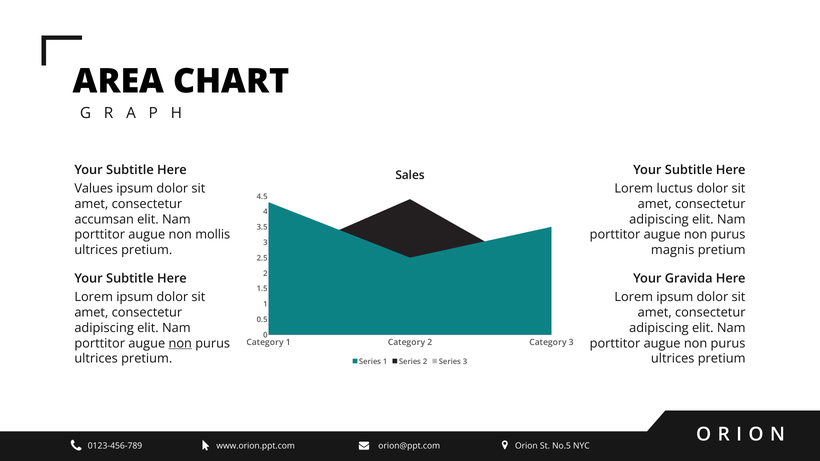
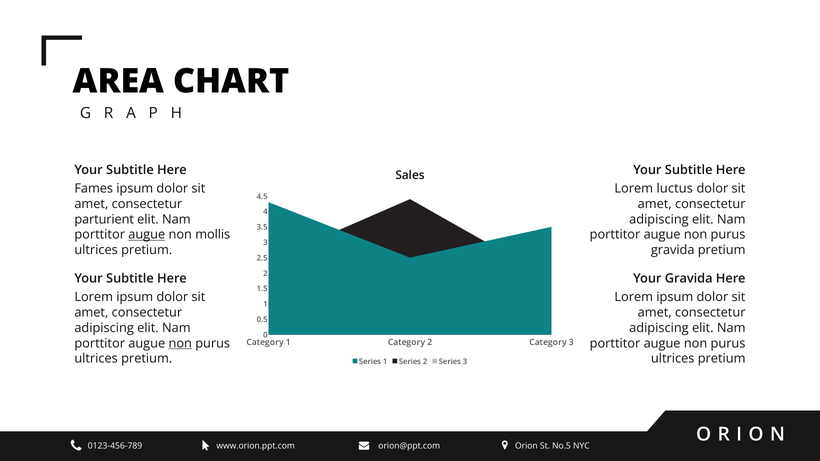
Values: Values -> Fames (94, 189)
accumsan: accumsan -> parturient (104, 219)
augue underline: none -> present (147, 235)
magnis: magnis -> gravida (673, 250)
